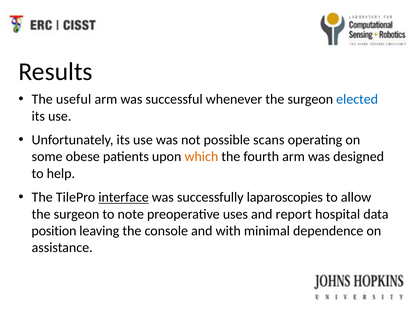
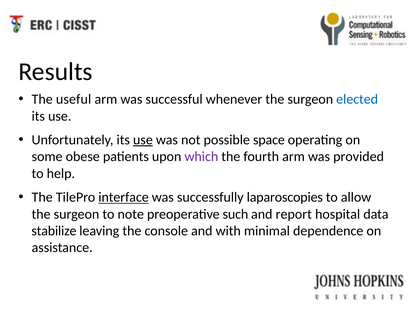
use underline: none -> present (143, 140)
scans: scans -> space (269, 140)
which colour: orange -> purple (201, 156)
designed: designed -> provided (359, 156)
uses: uses -> such (235, 214)
position: position -> stabilize (54, 230)
